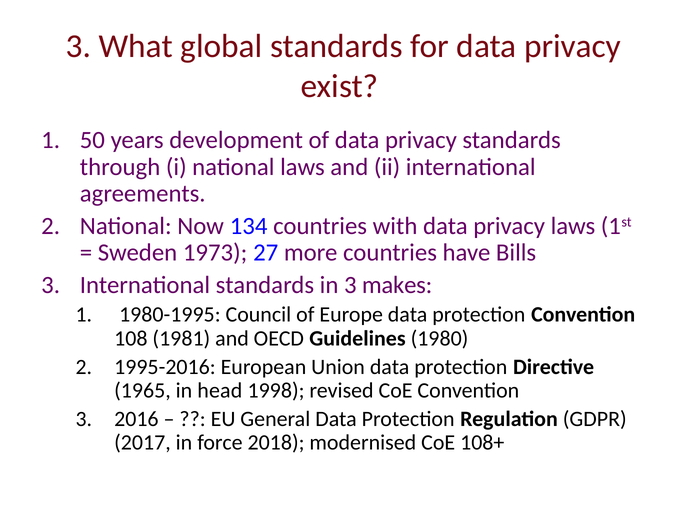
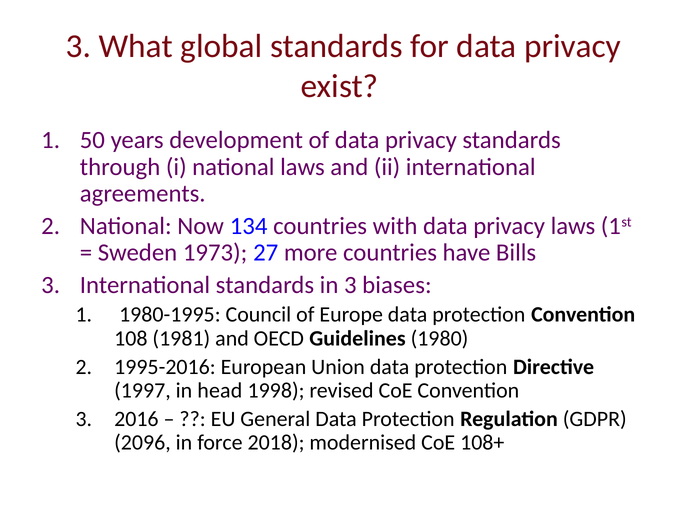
makes: makes -> biases (397, 285)
1965: 1965 -> 1997 (142, 391)
2017: 2017 -> 2096 (142, 443)
